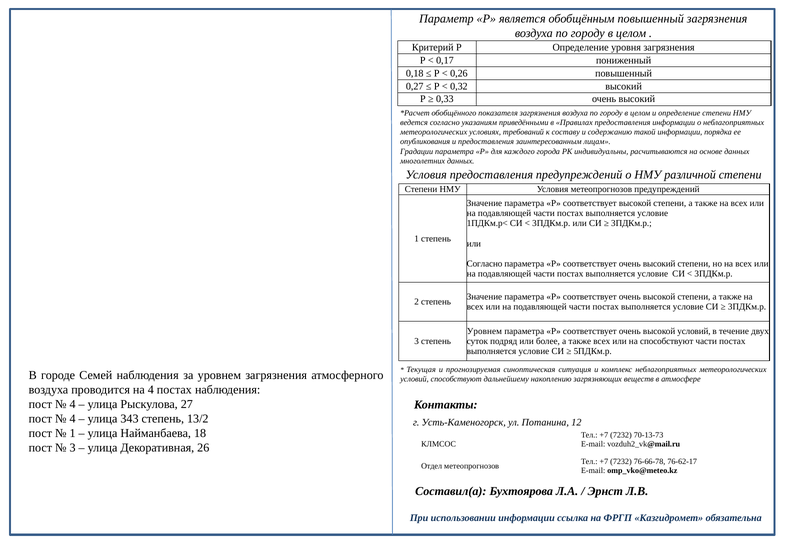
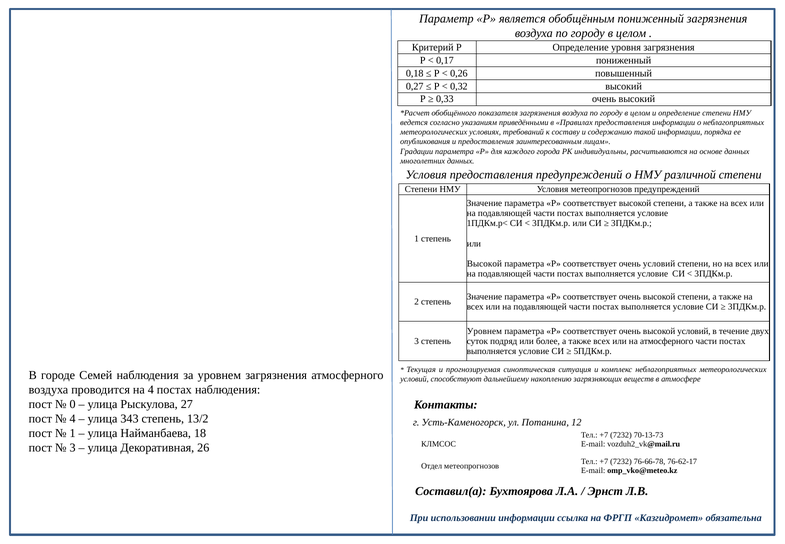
обобщённым повышенный: повышенный -> пониженный (651, 19)
Согласно: Согласно -> Высокой (484, 263)
соответствует очень высокий: высокий -> условий (659, 263)
на способствуют: способствуют -> атмосферного (667, 341)
4: 4 -> 0 (73, 404)
